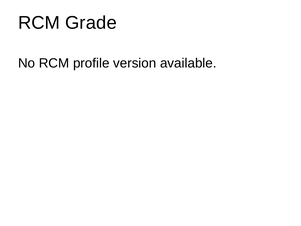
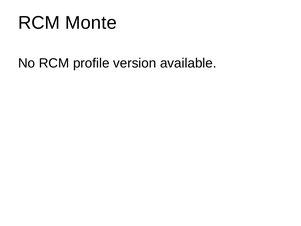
Grade: Grade -> Monte (91, 23)
